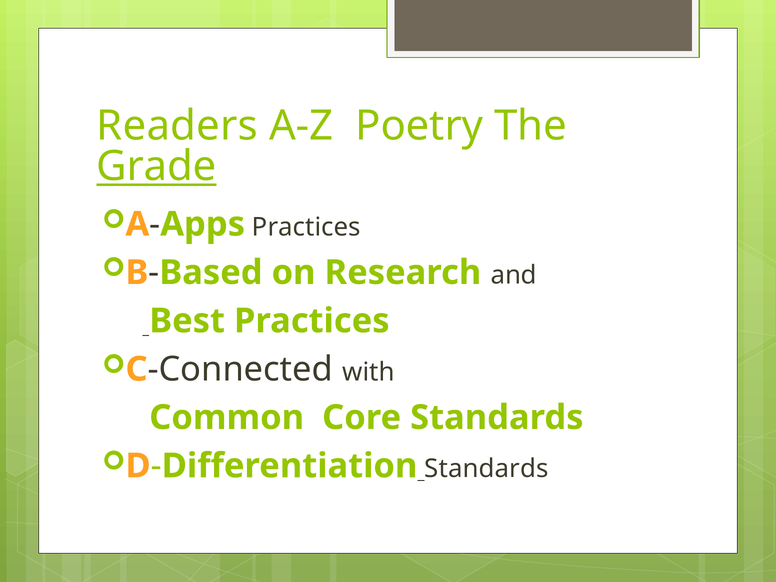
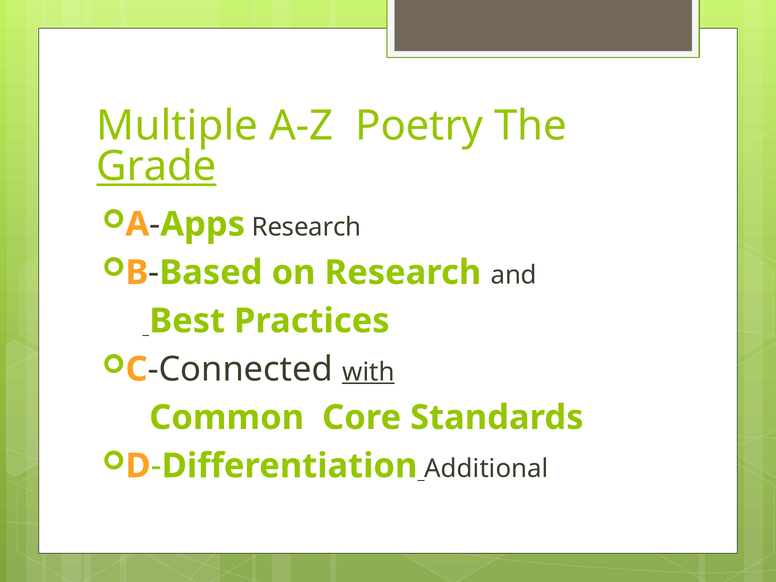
Readers: Readers -> Multiple (177, 126)
Practices: Practices -> Research (306, 227)
with underline: none -> present (368, 372)
Standards: Standards -> Additional (486, 469)
